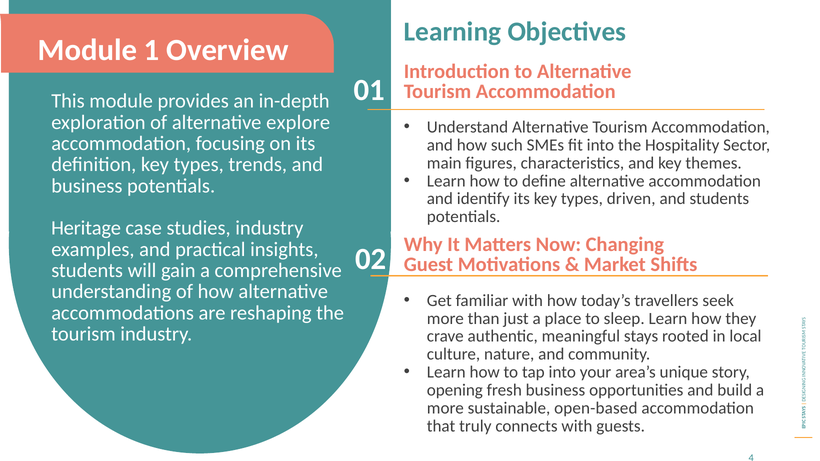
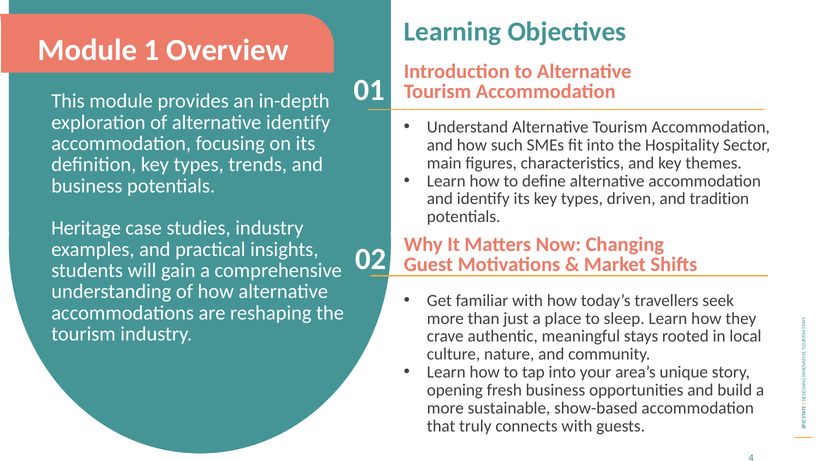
alternative explore: explore -> identify (298, 122)
and students: students -> tradition (719, 199)
open-based: open-based -> show-based (596, 408)
